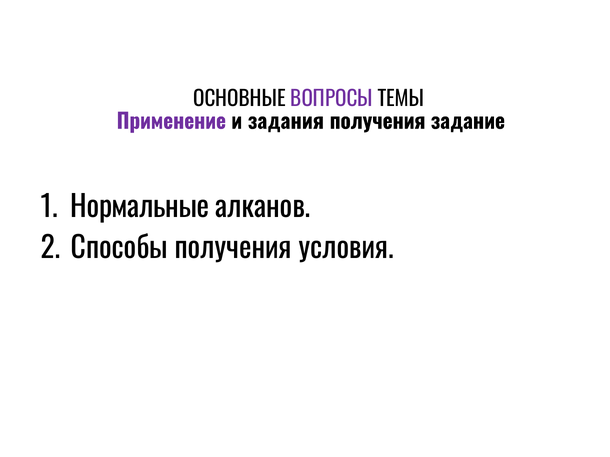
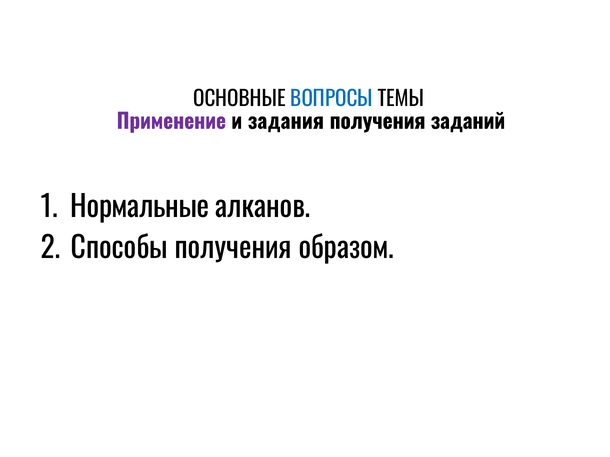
ВОПРОСЫ colour: purple -> blue (332, 99)
задание: задание -> заданий (468, 122)
условия: условия -> образом (346, 249)
